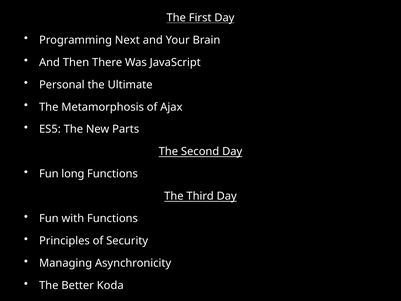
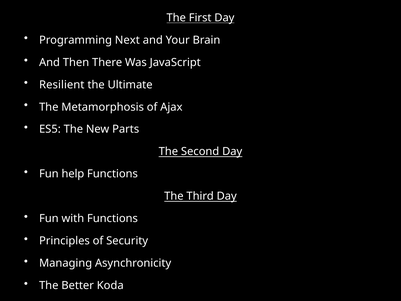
Personal: Personal -> Resilient (62, 85)
long: long -> help (73, 174)
